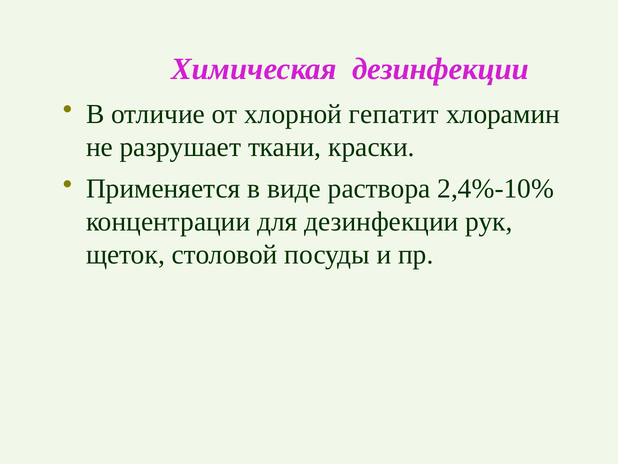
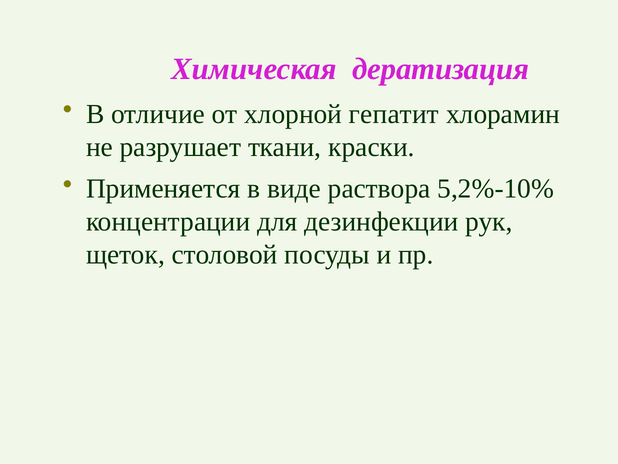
Химическая дезинфекции: дезинфекции -> дератизация (441, 69)
2,4%-10%: 2,4%-10% -> 5,2%-10% (496, 189)
